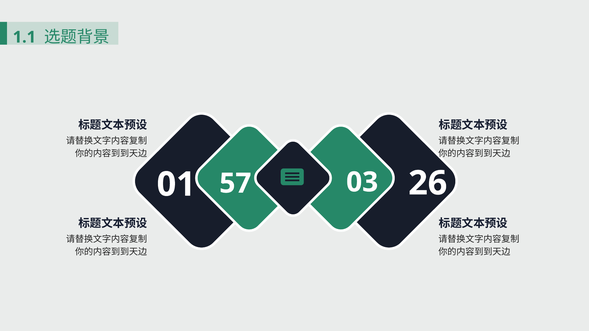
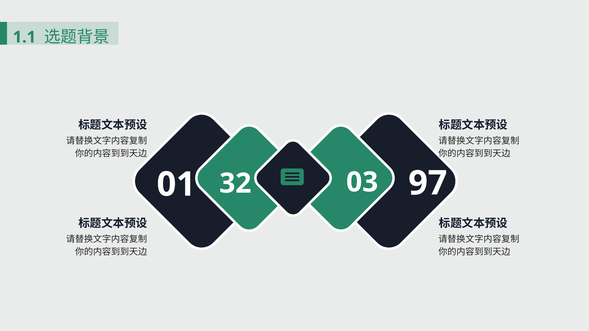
57: 57 -> 32 (235, 184)
26: 26 -> 97 (428, 183)
